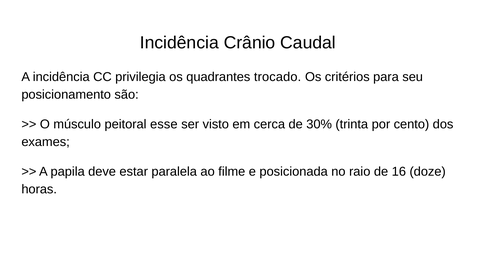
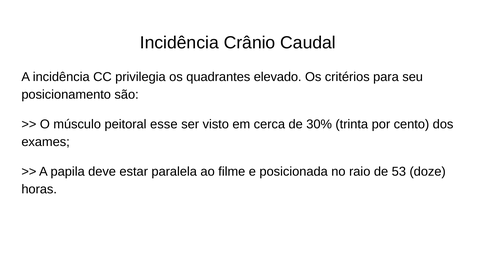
trocado: trocado -> elevado (278, 77)
16: 16 -> 53 (399, 172)
